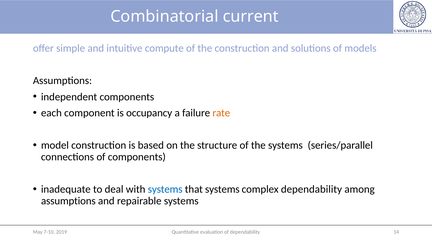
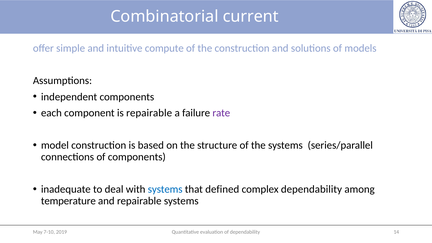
is occupancy: occupancy -> repairable (149, 113)
rate colour: orange -> purple (221, 113)
that systems: systems -> defined (222, 189)
assumptions: assumptions -> temperature (68, 201)
